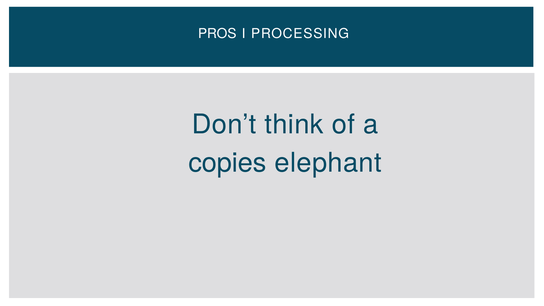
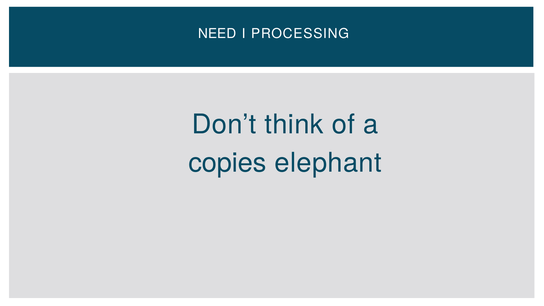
PROS: PROS -> NEED (217, 34)
